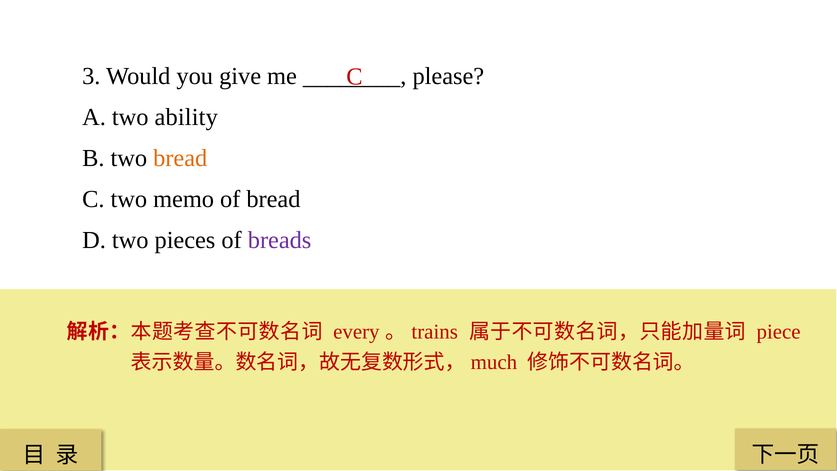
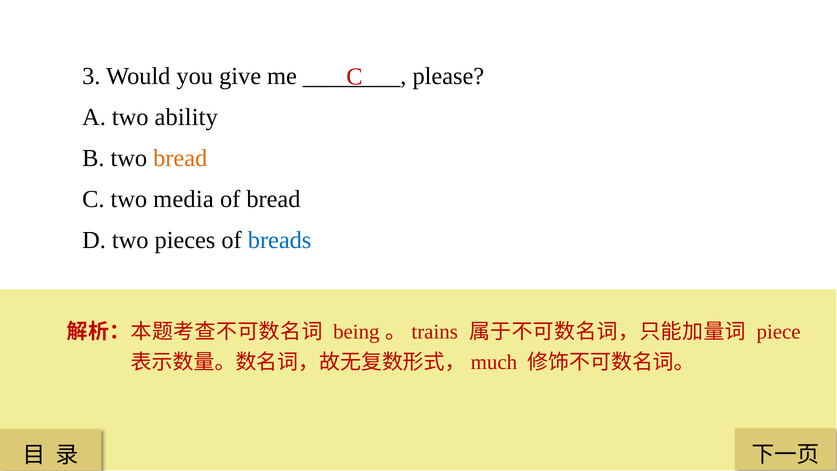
memo: memo -> media (183, 199)
breads colour: purple -> blue (280, 240)
every: every -> being (356, 332)
